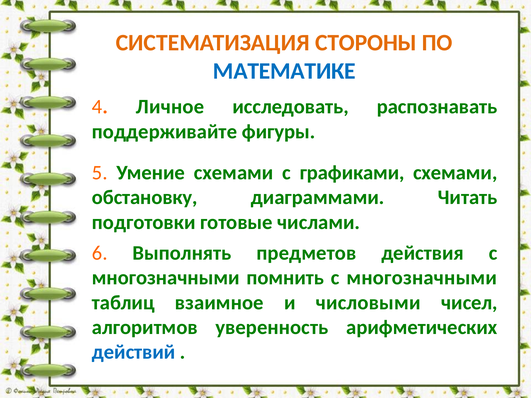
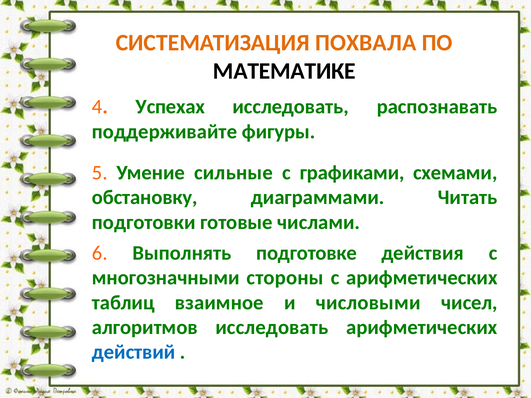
СТОРОНЫ: СТОРОНЫ -> ПОХВАЛА (366, 43)
МАТЕМАТИКЕ colour: blue -> black (284, 71)
Личное: Личное -> Успехах (170, 107)
Умение схемами: схемами -> сильные (234, 173)
предметов: предметов -> подготовке (307, 253)
помнить: помнить -> стороны (285, 278)
многозначными: многозначными -> арифметических (422, 278)
алгоритмов уверенность: уверенность -> исследовать (272, 328)
